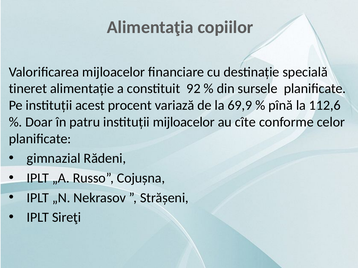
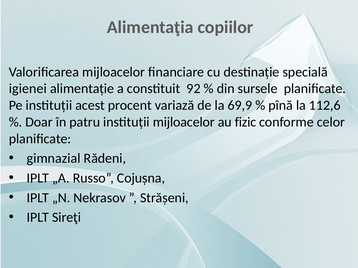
tineret: tineret -> igienei (28, 89)
cîte: cîte -> fizic (246, 122)
